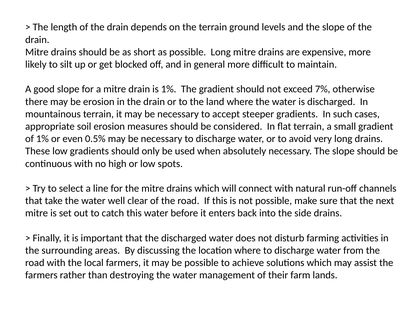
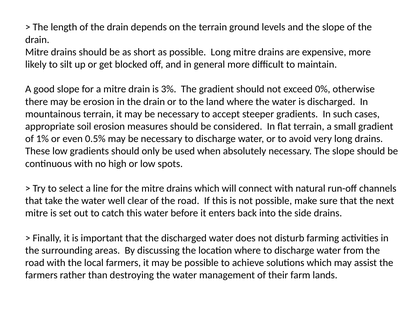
is 1%: 1% -> 3% (169, 89)
7%: 7% -> 0% (323, 89)
